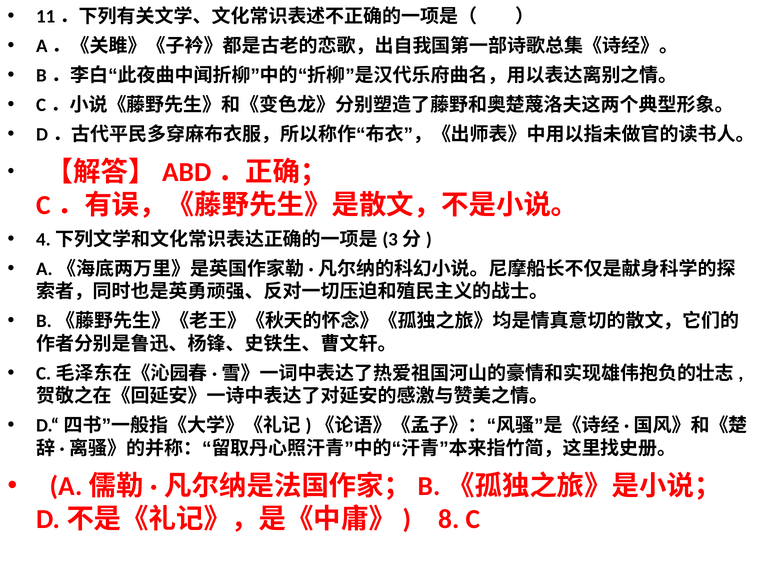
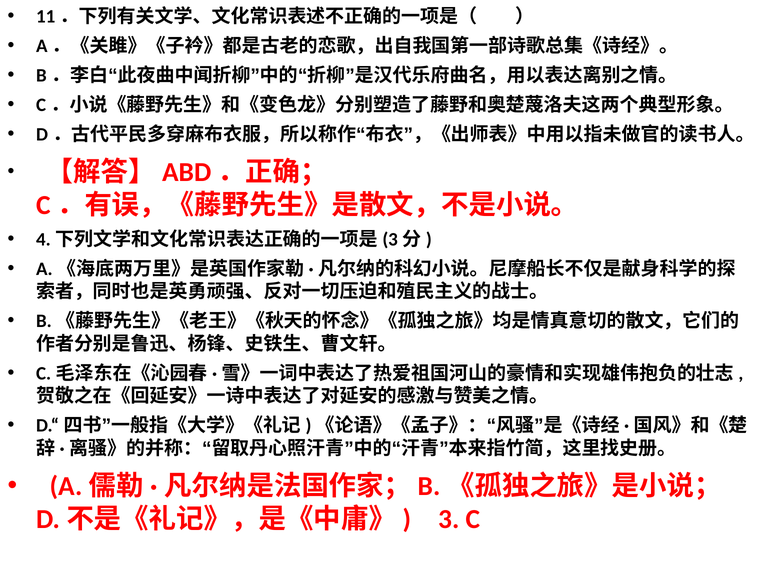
8: 8 -> 3 (449, 519)
